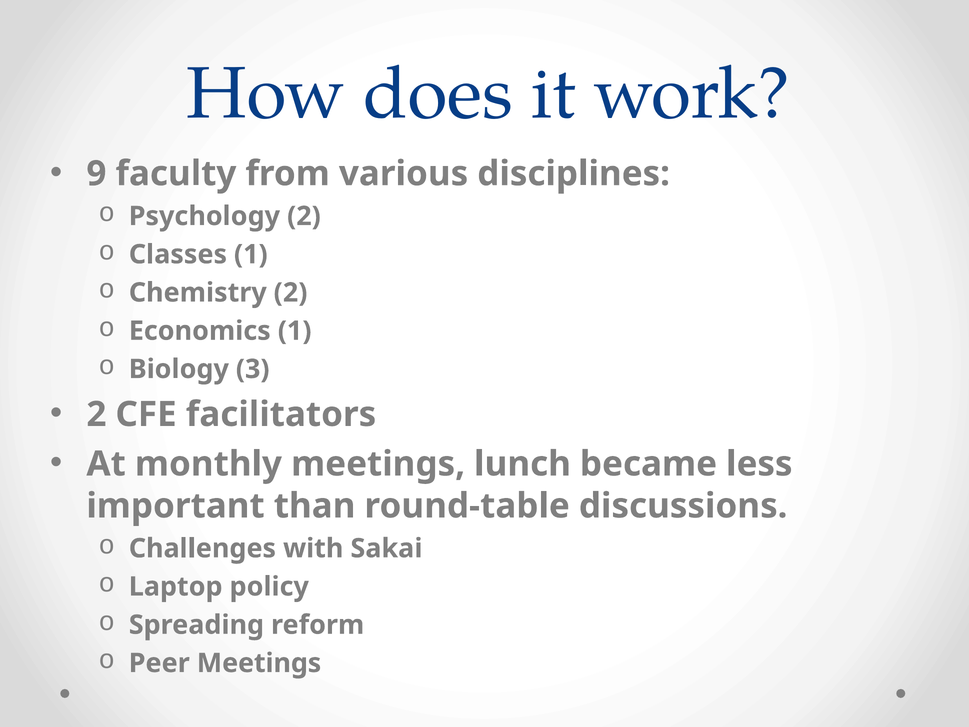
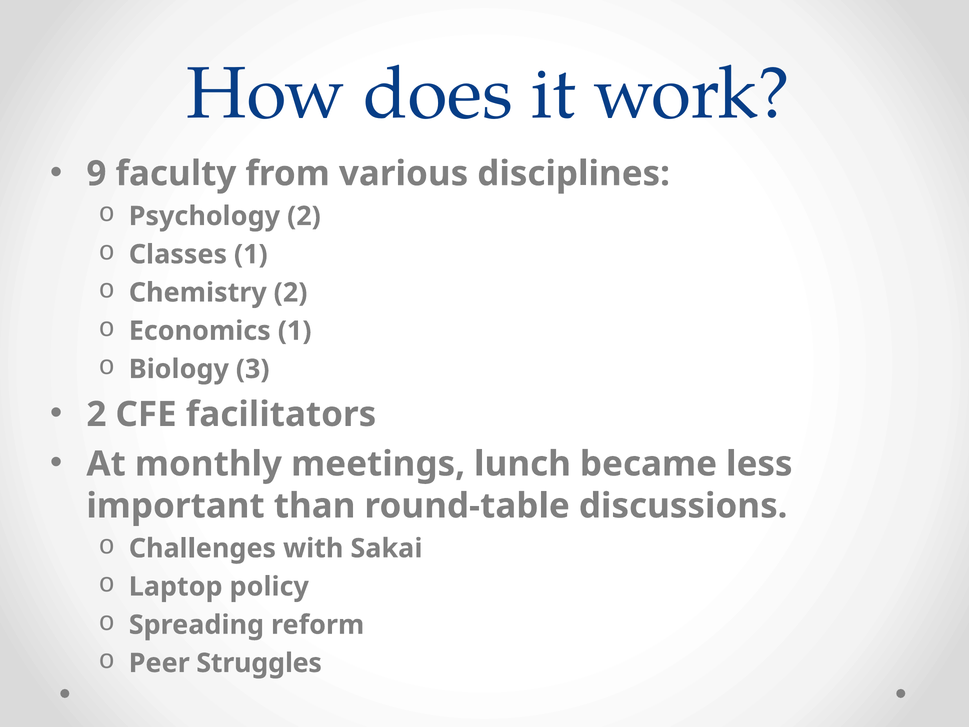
Peer Meetings: Meetings -> Struggles (259, 663)
